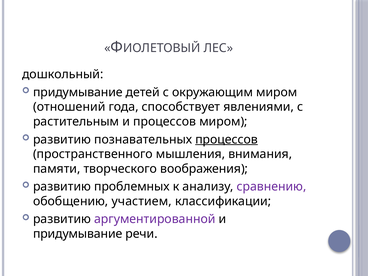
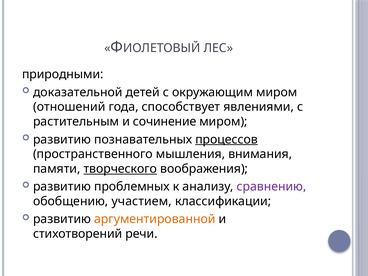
дошкольный: дошкольный -> природными (63, 74)
придумывание: придумывание -> доказательной (78, 92)
и процессов: процессов -> сочинение (165, 122)
творческого underline: none -> present (120, 169)
аргументированной colour: purple -> orange (155, 219)
придумывание: придумывание -> стихотворений (78, 234)
